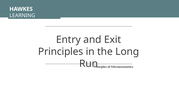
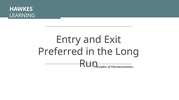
Principles: Principles -> Preferred (61, 52)
